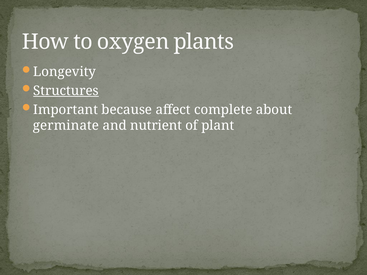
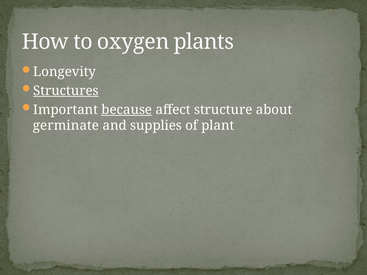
because underline: none -> present (127, 110)
complete: complete -> structure (223, 110)
nutrient: nutrient -> supplies (156, 126)
